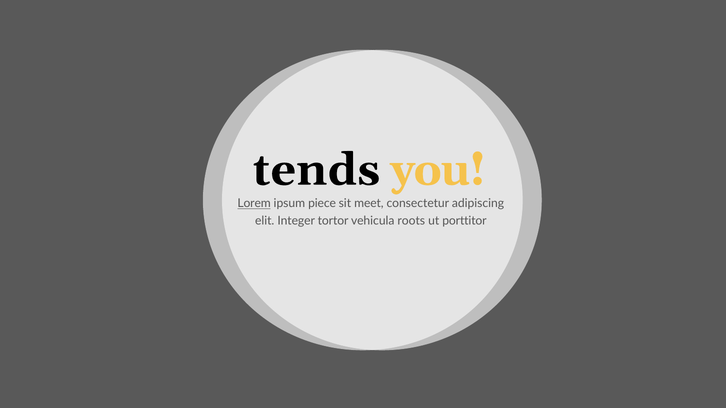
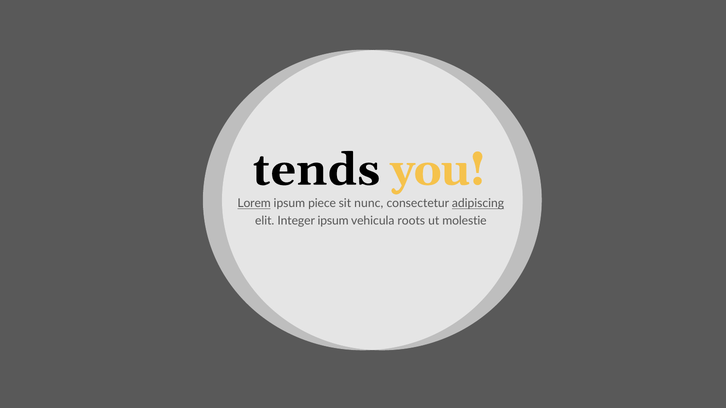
meet: meet -> nunc (369, 204)
adipiscing underline: none -> present (478, 204)
Integer tortor: tortor -> ipsum (333, 221)
porttitor: porttitor -> molestie (464, 221)
